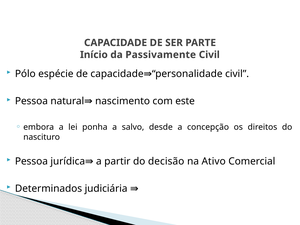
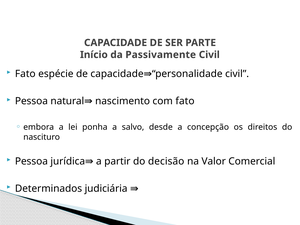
Pólo: Pólo -> Fato (25, 74)
com este: este -> fato (185, 101)
Ativo: Ativo -> Valor (214, 161)
